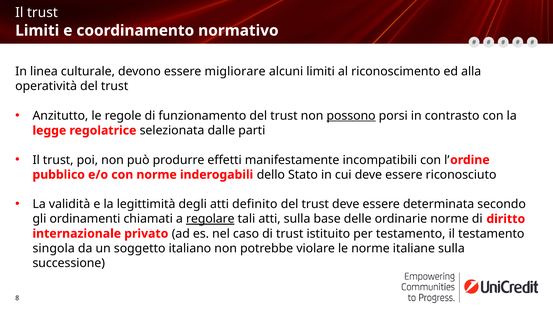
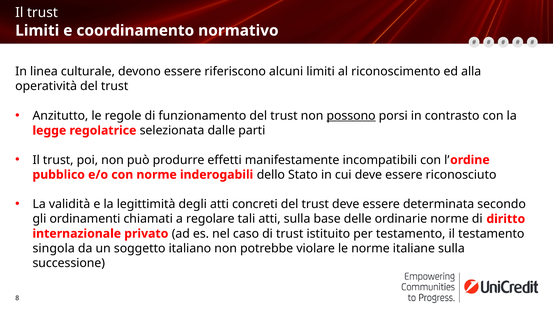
migliorare: migliorare -> riferiscono (235, 72)
definito: definito -> concreti (255, 204)
regolare underline: present -> none (210, 219)
